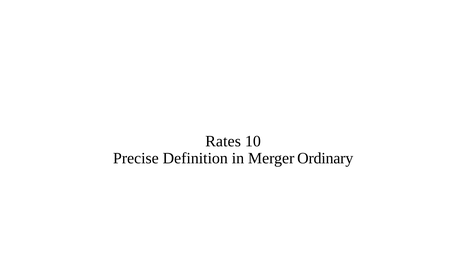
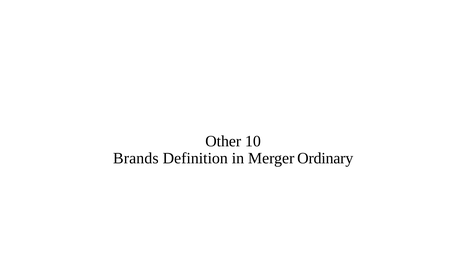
Rates: Rates -> Other (223, 141)
Precise: Precise -> Brands (136, 158)
